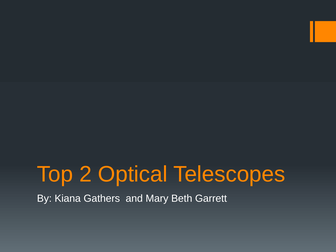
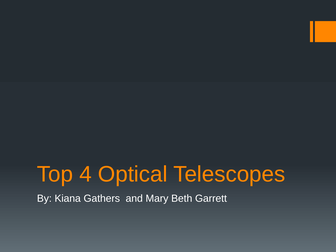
2: 2 -> 4 (85, 174)
